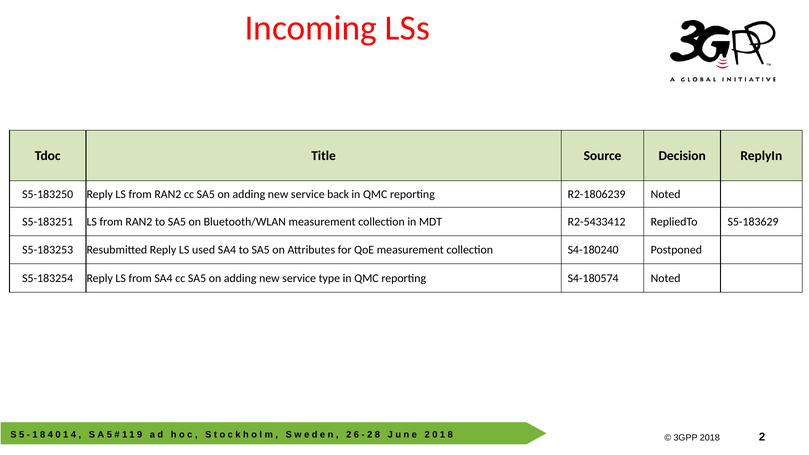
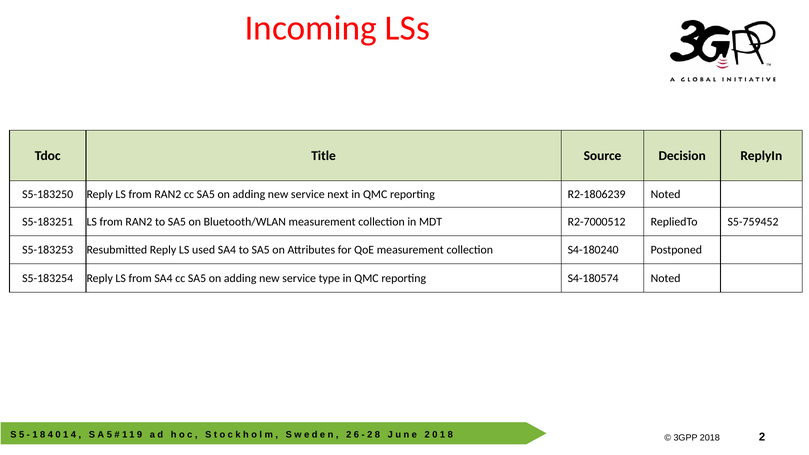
back: back -> next (338, 194)
R2-5433412: R2-5433412 -> R2-7000512 (597, 222)
S5-183629: S5-183629 -> S5-759452 (753, 222)
